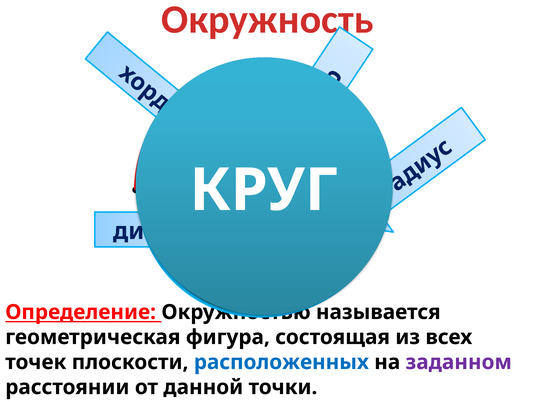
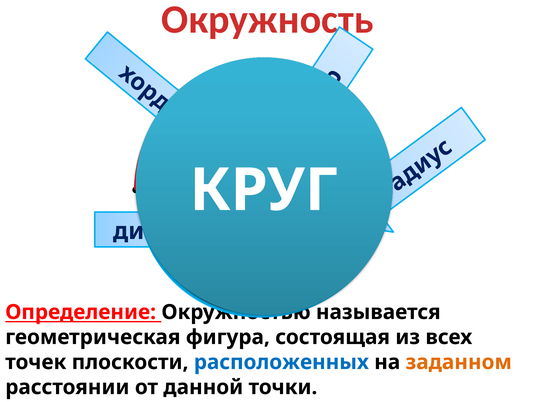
заданном colour: purple -> orange (459, 362)
